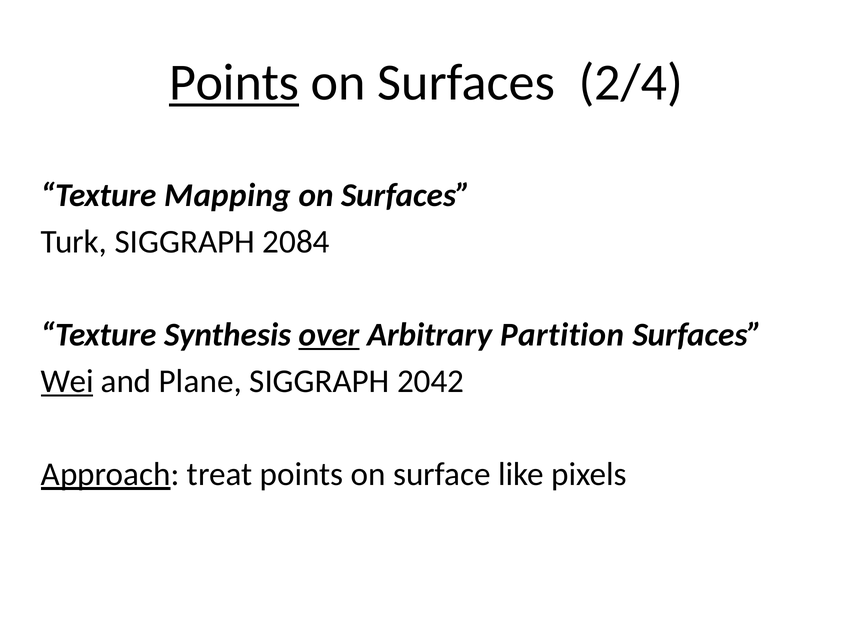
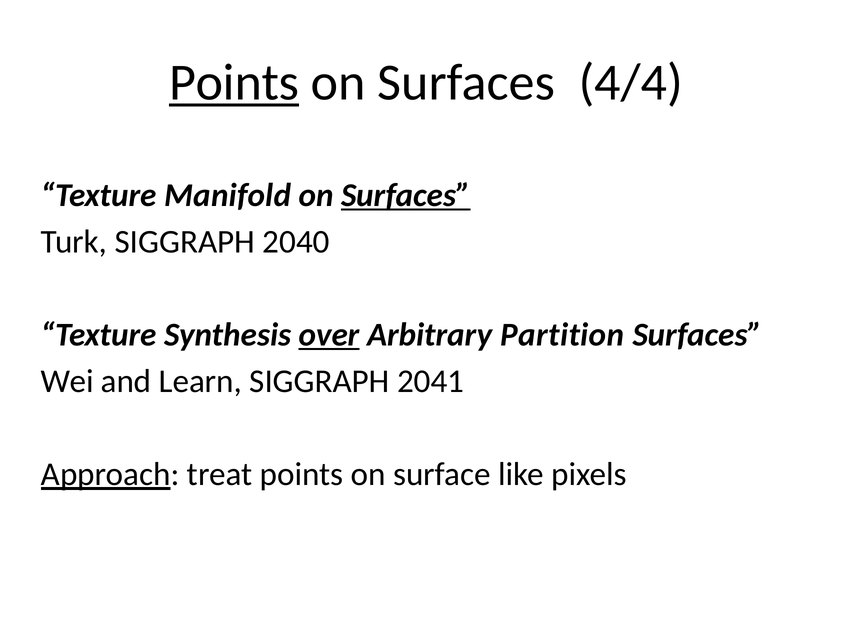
2/4: 2/4 -> 4/4 (631, 83)
Mapping: Mapping -> Manifold (228, 195)
Surfaces underline: none -> present (406, 195)
2084: 2084 -> 2040 (296, 242)
Wei underline: present -> none (67, 381)
Plane: Plane -> Learn (200, 381)
2042: 2042 -> 2041 (431, 381)
